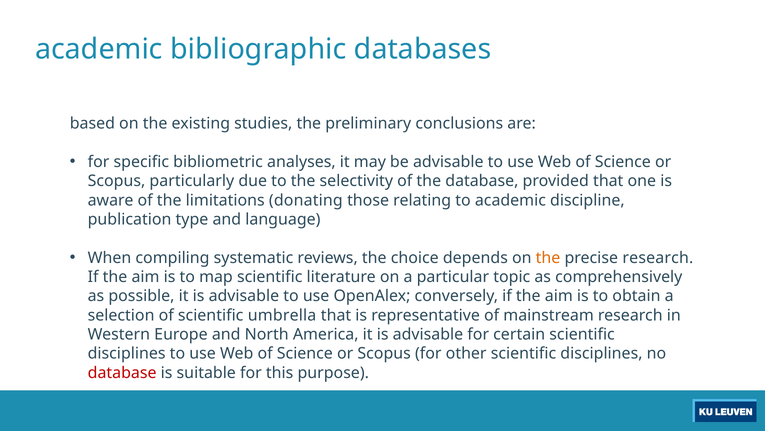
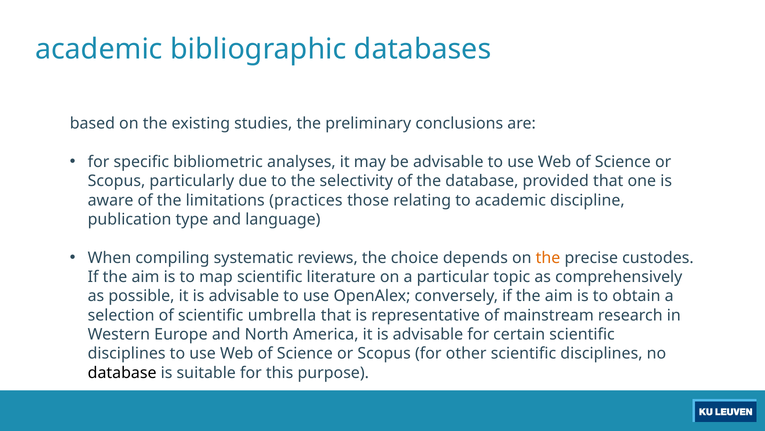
donating: donating -> practices (306, 200)
precise research: research -> custodes (658, 257)
database colour: red -> black (122, 372)
